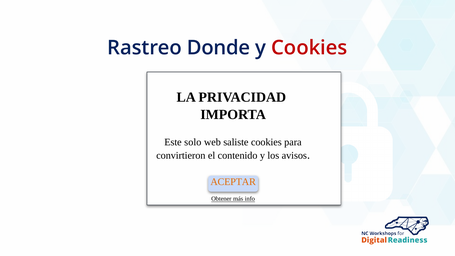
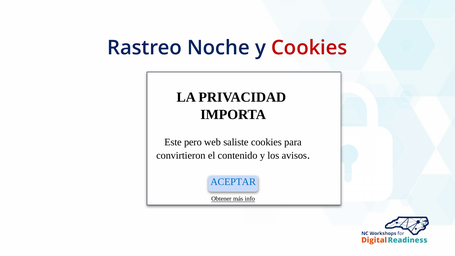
Donde: Donde -> Noche (218, 48)
solo: solo -> pero (193, 142)
ACEPTAR colour: orange -> blue (233, 182)
